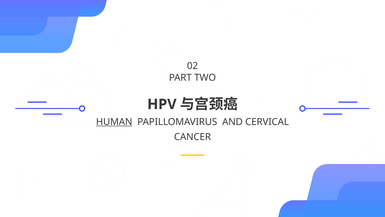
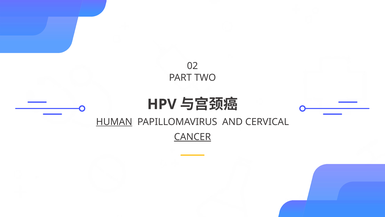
CANCER underline: none -> present (192, 137)
